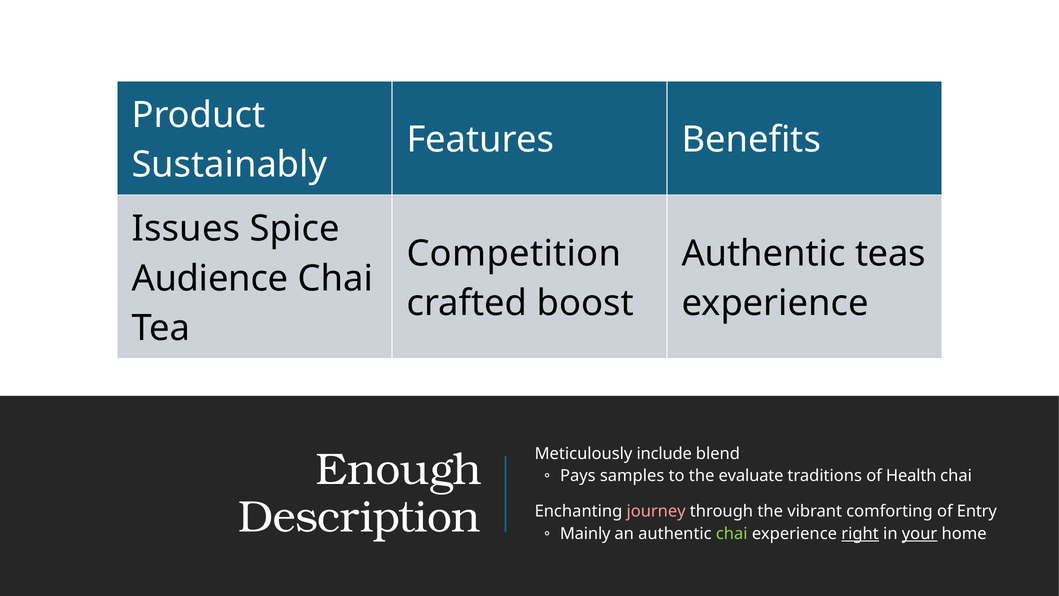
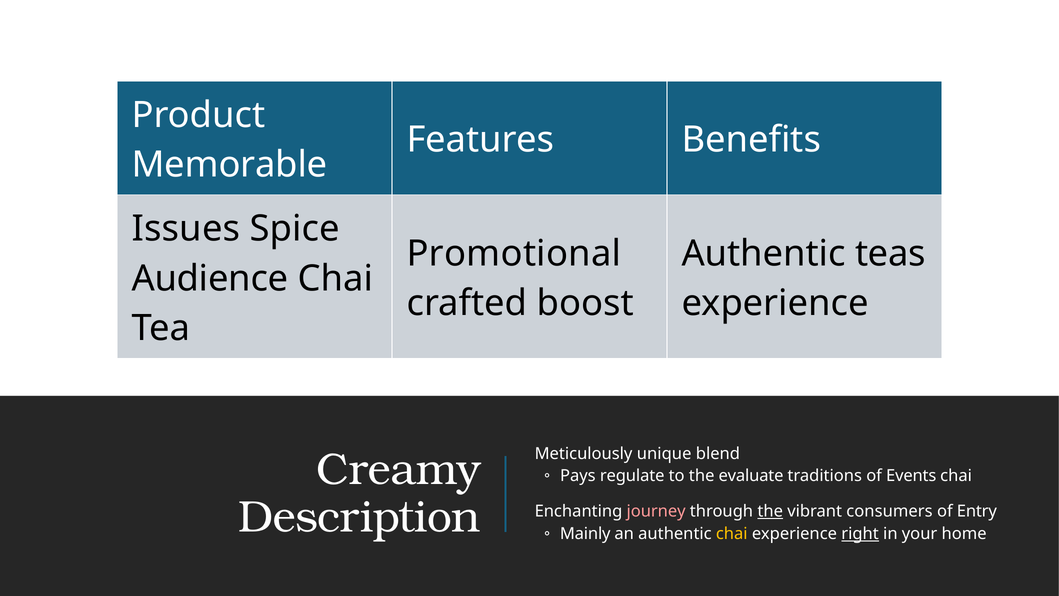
Sustainably: Sustainably -> Memorable (229, 165)
Competition: Competition -> Promotional (514, 254)
include: include -> unique (664, 453)
Enough: Enough -> Creamy (399, 469)
samples: samples -> regulate (632, 476)
Health: Health -> Events (911, 476)
the underline: none -> present (770, 511)
comforting: comforting -> consumers (889, 511)
chai colour: light green -> yellow (732, 534)
your underline: present -> none (920, 534)
